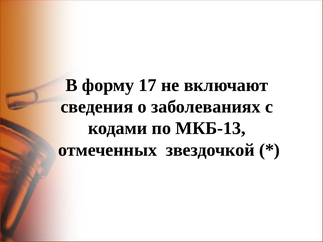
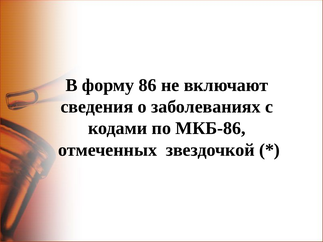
17: 17 -> 86 (148, 85)
МКБ-13: МКБ-13 -> МКБ-86 (210, 128)
